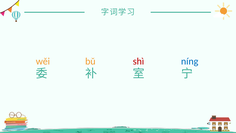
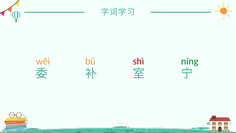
níng colour: blue -> green (190, 61)
